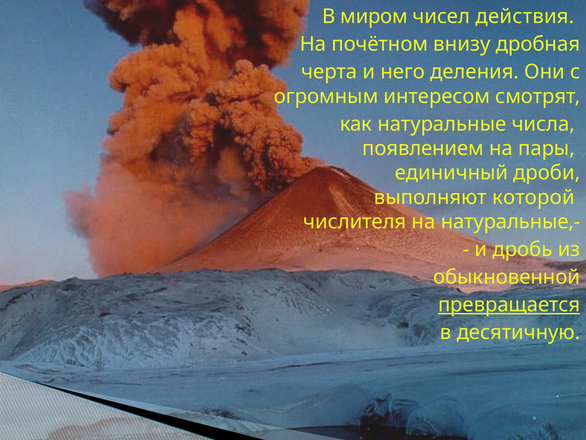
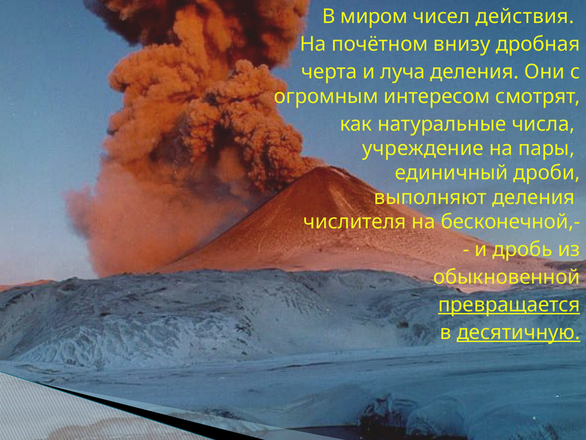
него: него -> луча (403, 72)
появлением: появлением -> учреждение (423, 148)
выполняют которой: которой -> деления (534, 197)
натуральные,-: натуральные,- -> бесконечной,- (510, 222)
десятичную underline: none -> present (518, 332)
